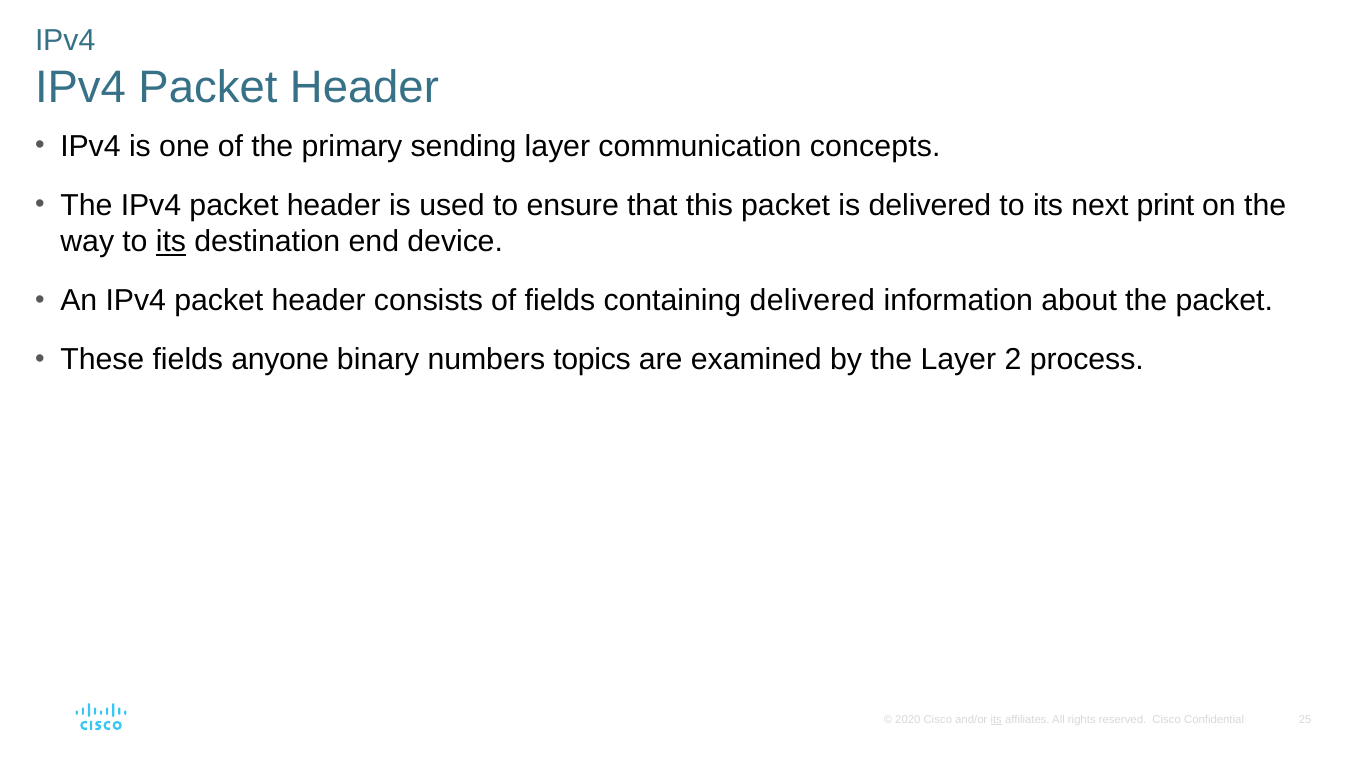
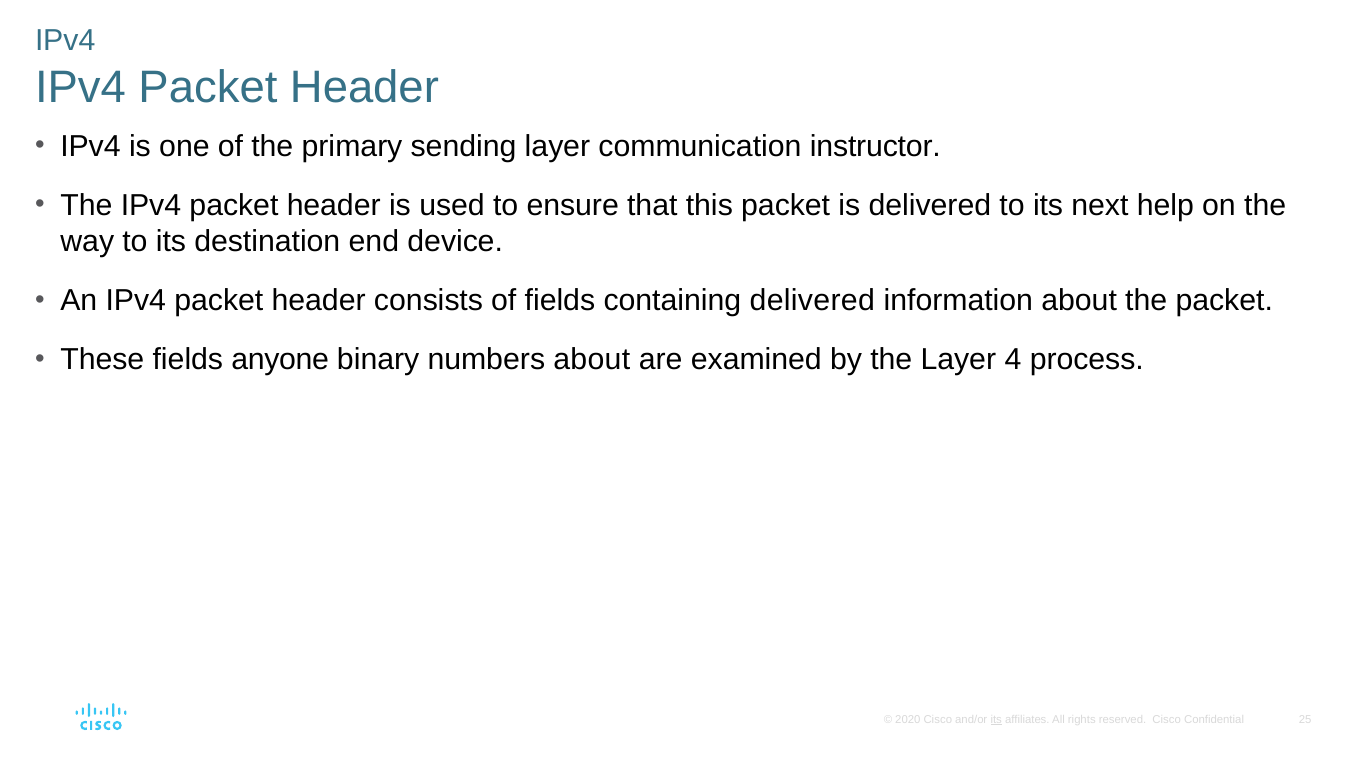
concepts: concepts -> instructor (875, 146)
print: print -> help (1165, 205)
its underline: present -> none (171, 242)
numbers topics: topics -> about (592, 360)
2: 2 -> 4 (1013, 360)
